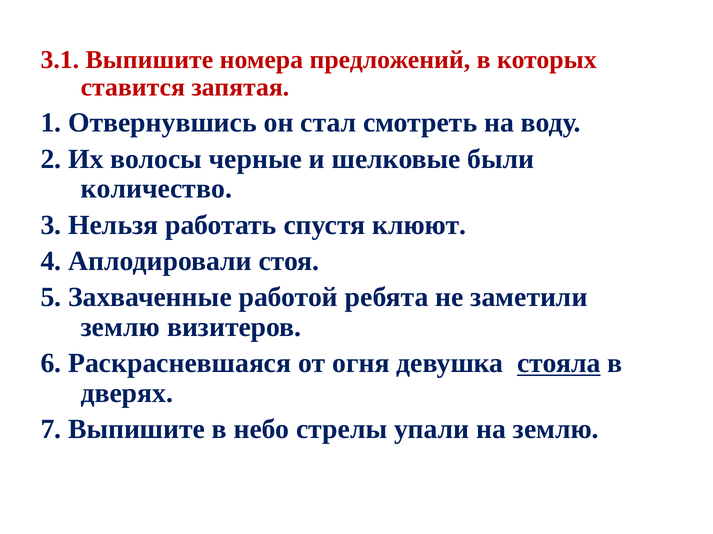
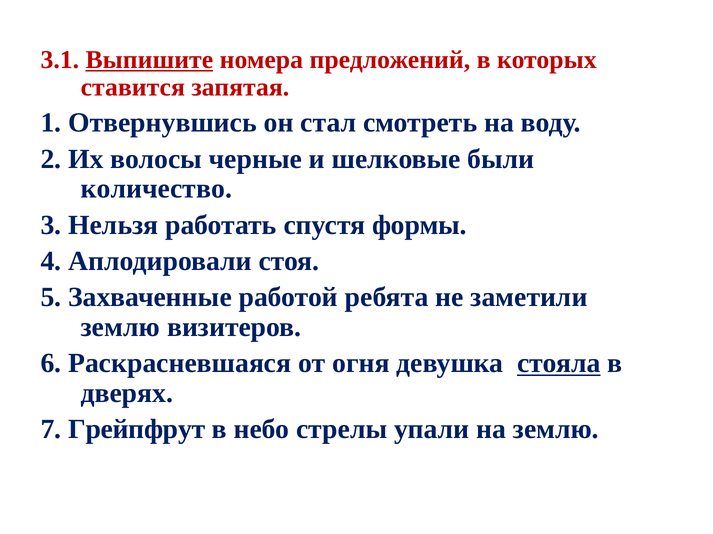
Выпишите underline: none -> present (149, 60)
клюют: клюют -> формы (419, 225)
7 Выпишите: Выпишите -> Грейпфрут (137, 430)
